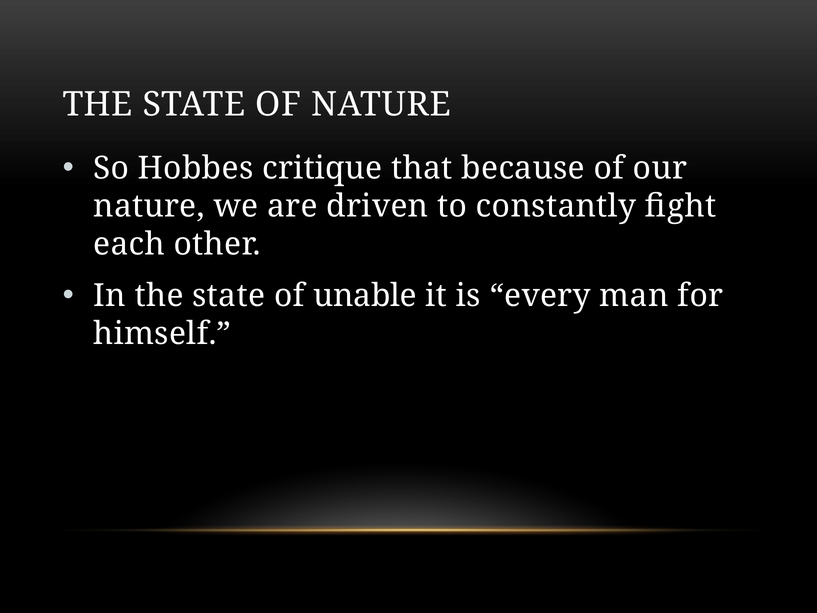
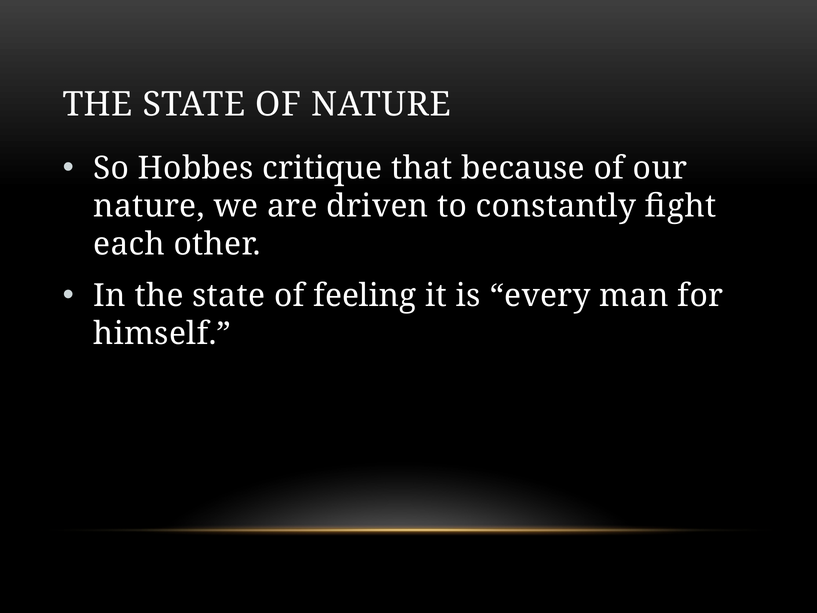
unable: unable -> feeling (365, 296)
